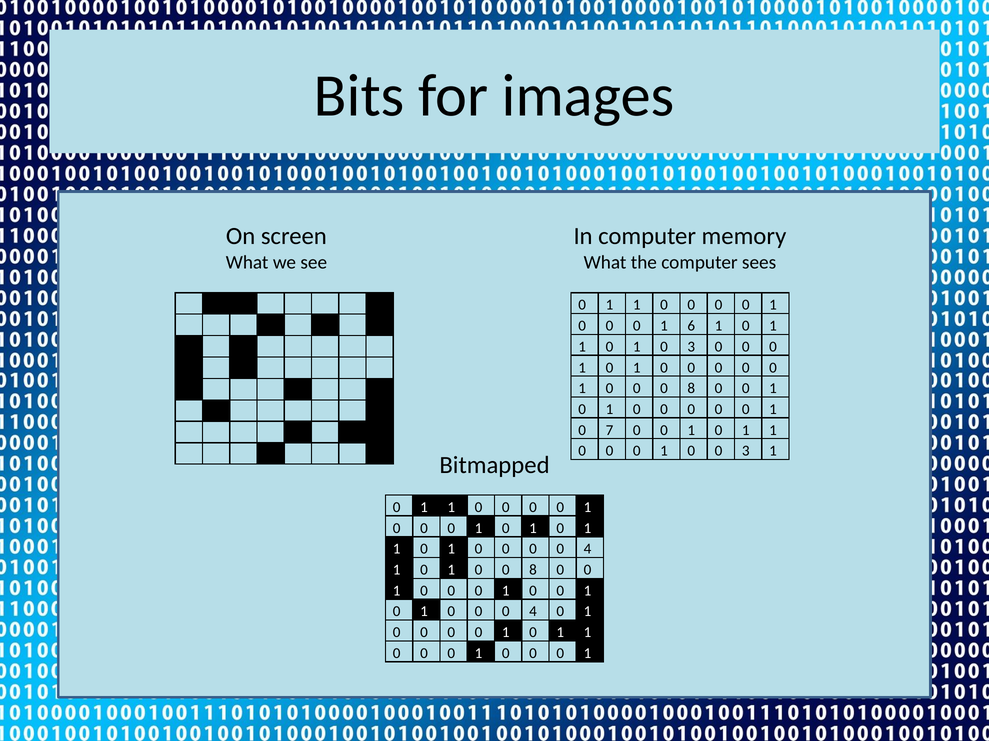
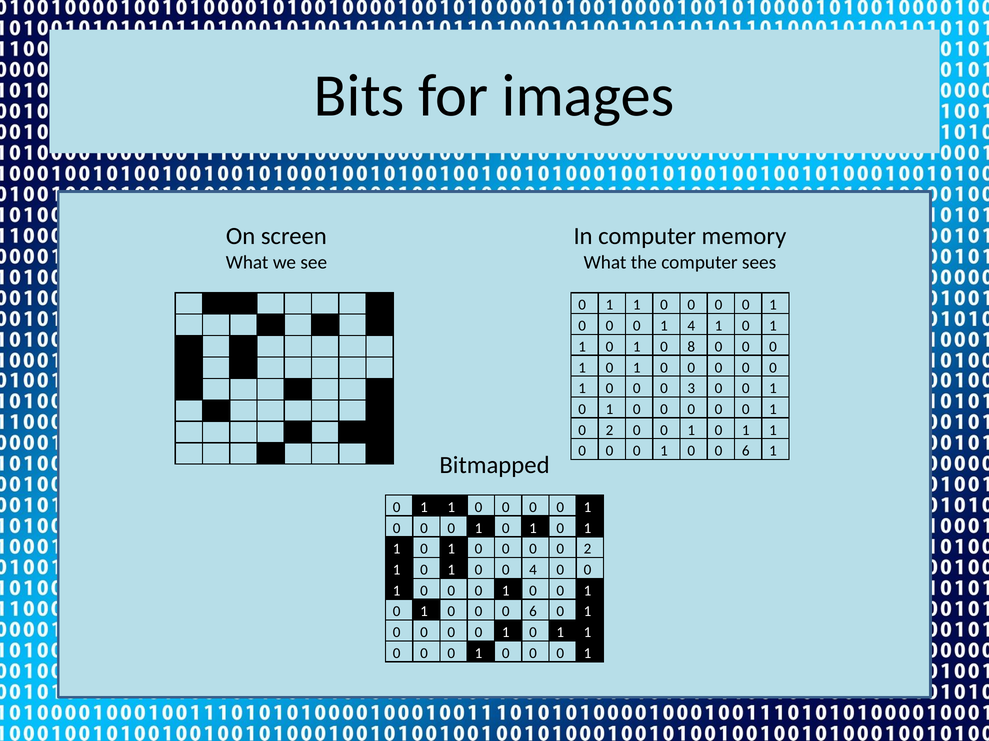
1 6: 6 -> 4 (691, 326)
1 0 3: 3 -> 8 (691, 347)
0 0 0 8: 8 -> 3 (691, 389)
7: 7 -> 2 (609, 431)
1 0 0 3: 3 -> 6 (746, 451)
4: 4 -> 2 (587, 550)
1 0 0 8: 8 -> 4 (533, 570)
4: 4 -> 6 (533, 612)
